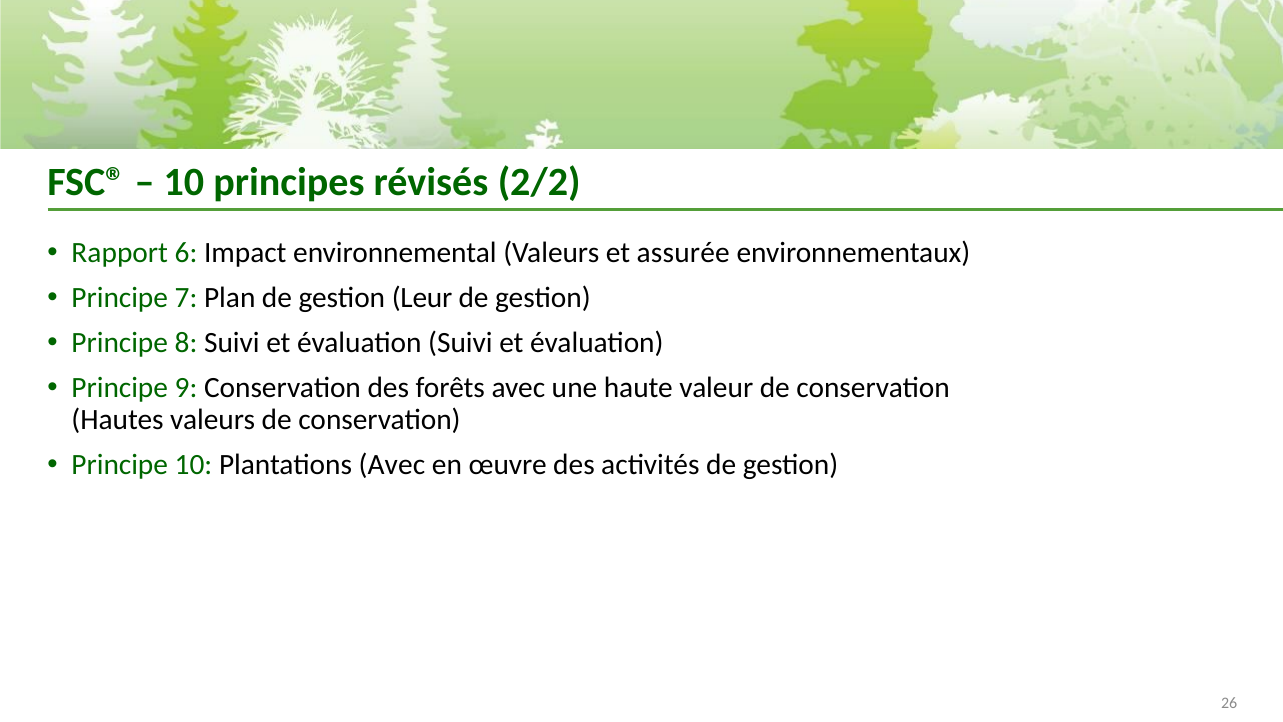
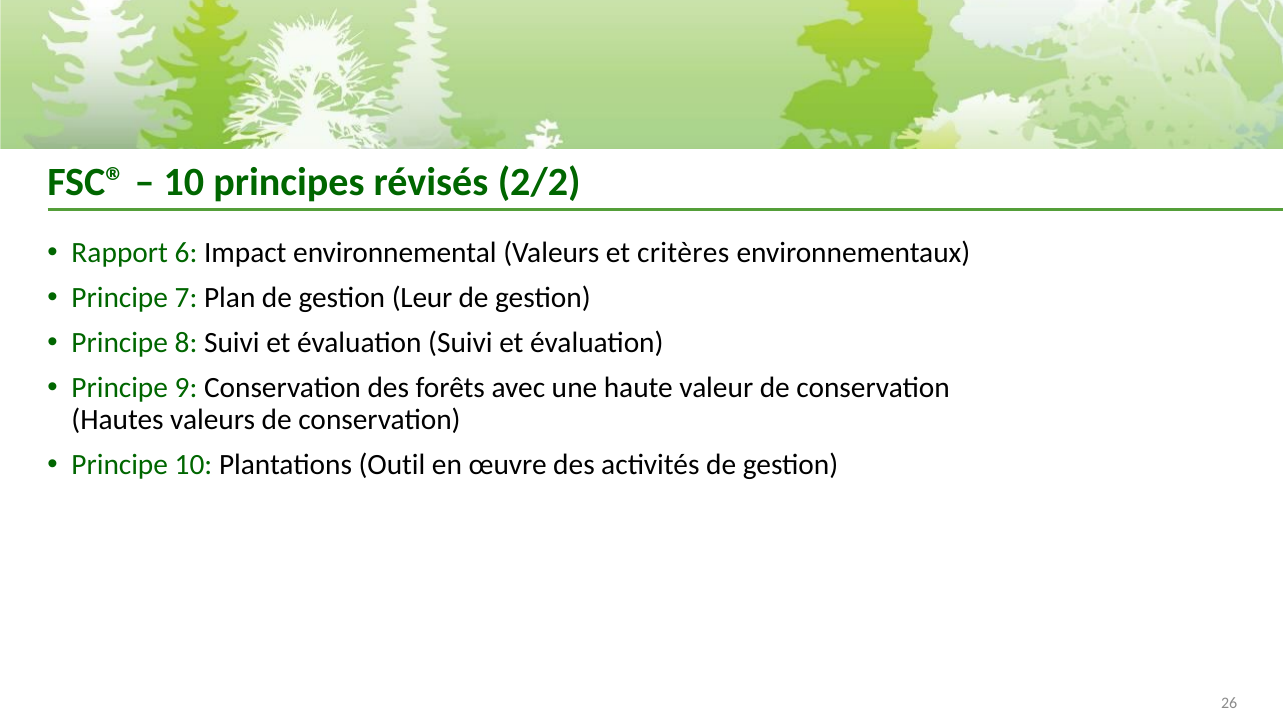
assurée: assurée -> critères (683, 253)
Plantations Avec: Avec -> Outil (392, 465)
